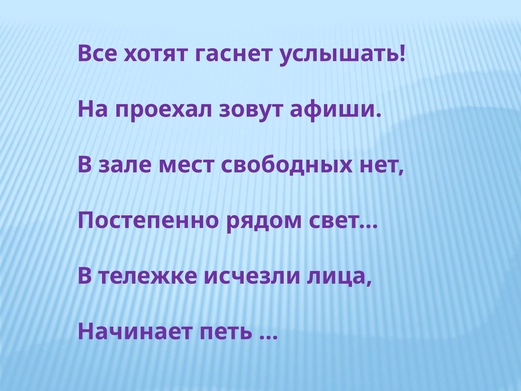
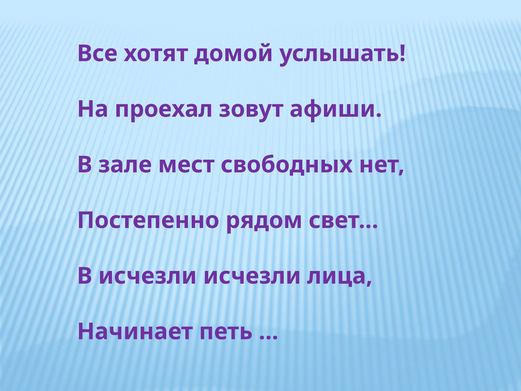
гаснет: гаснет -> домой (234, 53)
В тележке: тележке -> исчезли (148, 276)
